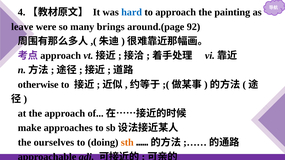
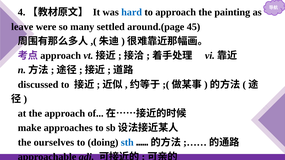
brings: brings -> settled (111, 27)
92: 92 -> 45 (194, 27)
otherwise: otherwise -> discussed (38, 85)
sth colour: orange -> blue (127, 143)
